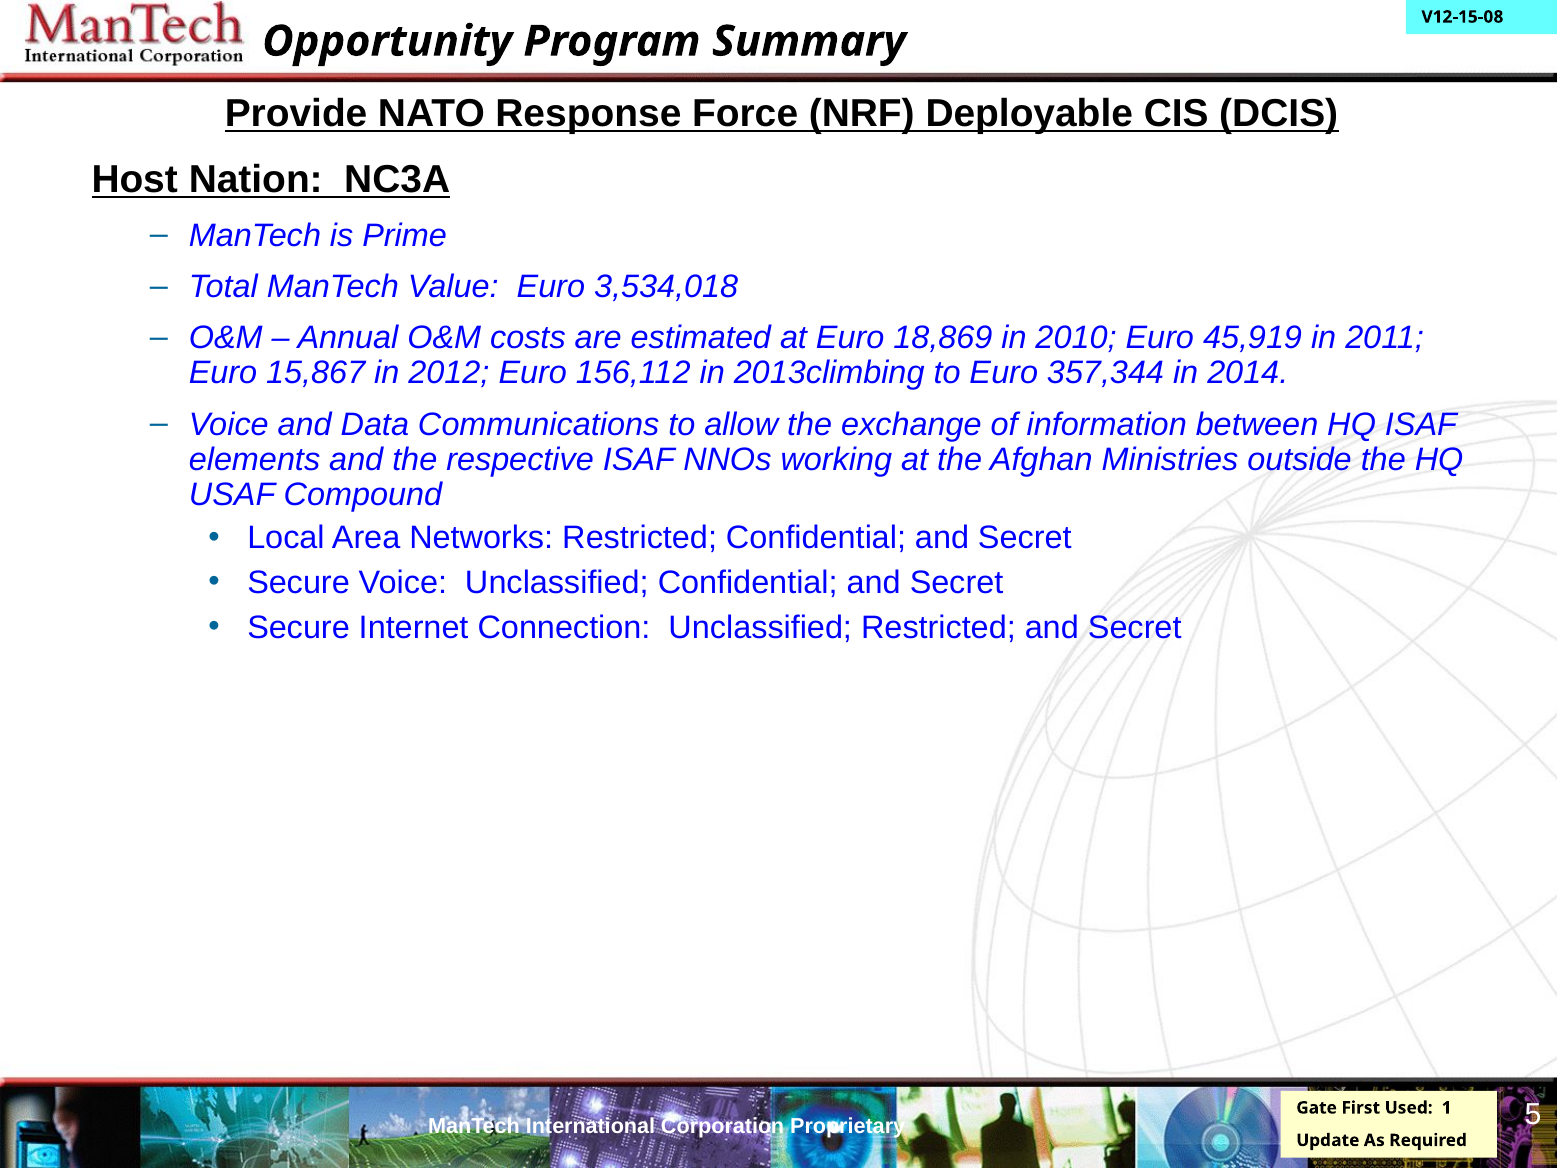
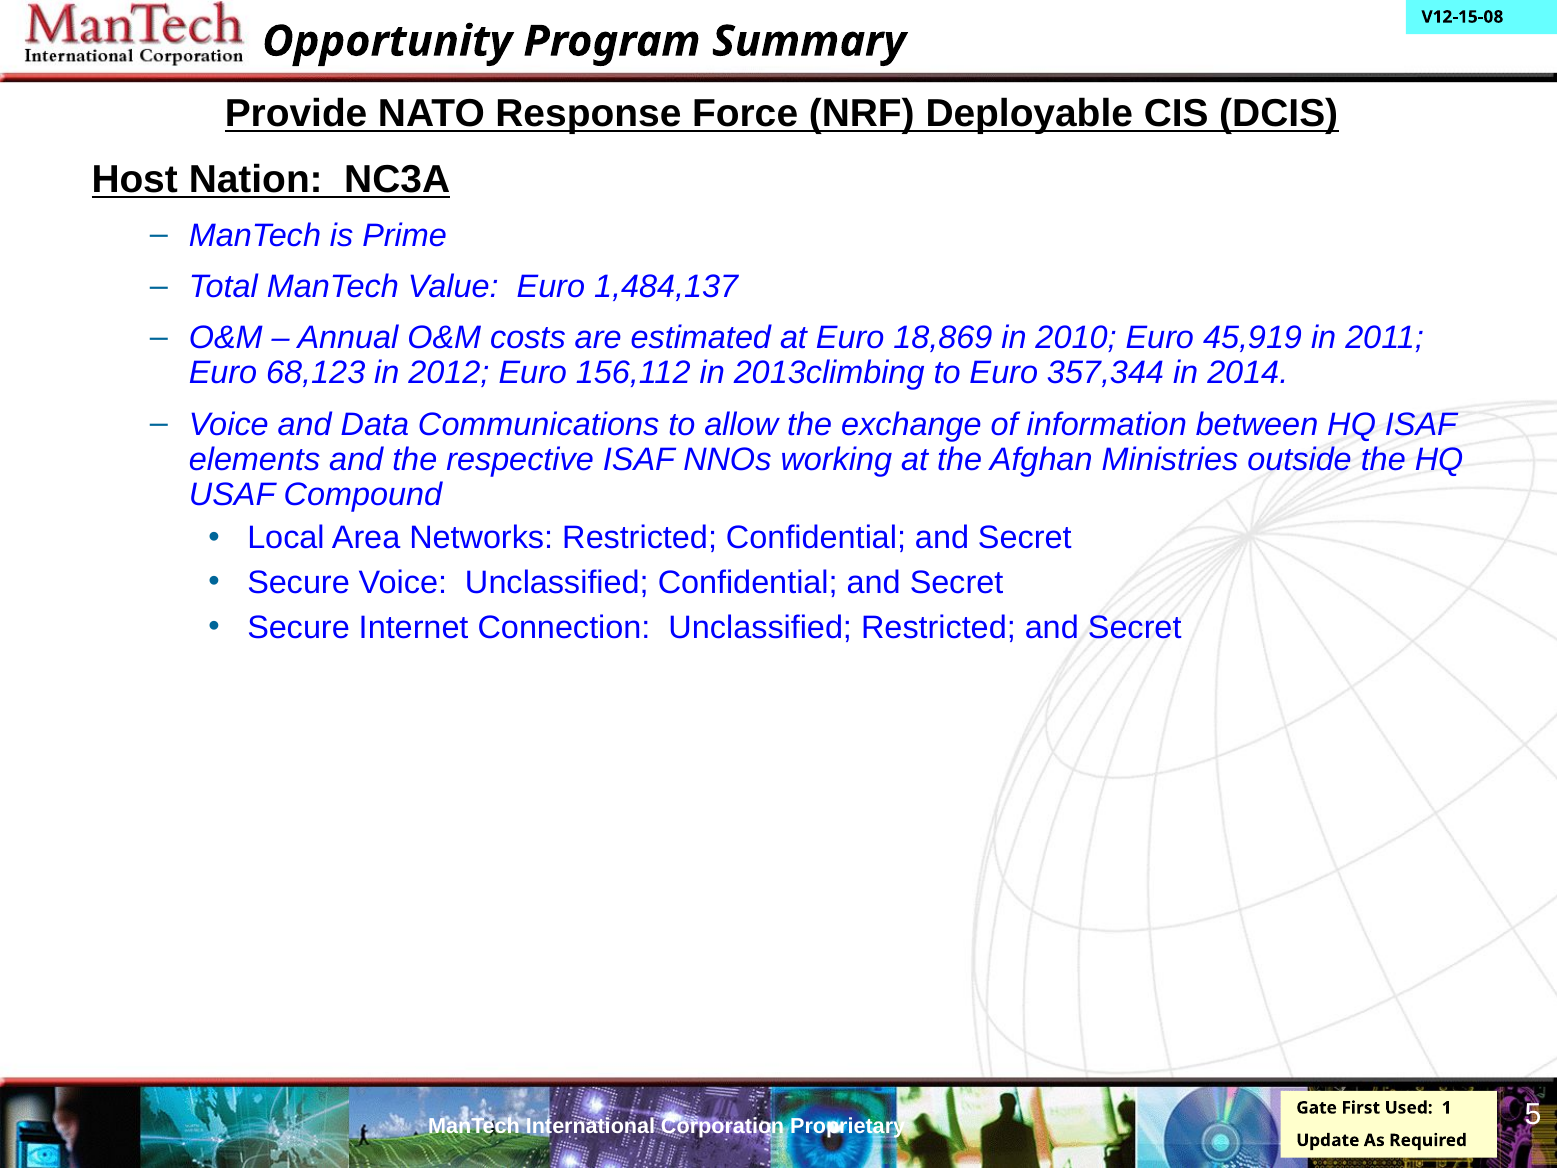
3,534,018: 3,534,018 -> 1,484,137 (666, 287)
15,867: 15,867 -> 68,123 (316, 373)
